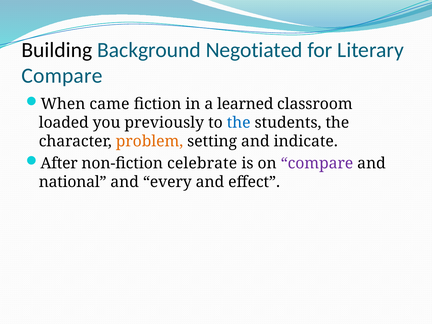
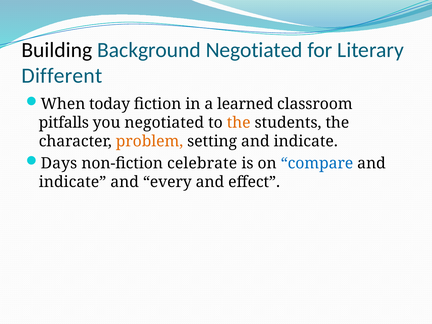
Compare: Compare -> Different (62, 76)
came: came -> today (110, 104)
loaded: loaded -> pitfalls (64, 123)
you previously: previously -> negotiated (164, 123)
the colour: blue -> orange (239, 123)
After: After -> Days (59, 163)
compare colour: purple -> blue (317, 163)
national: national -> indicate (73, 182)
